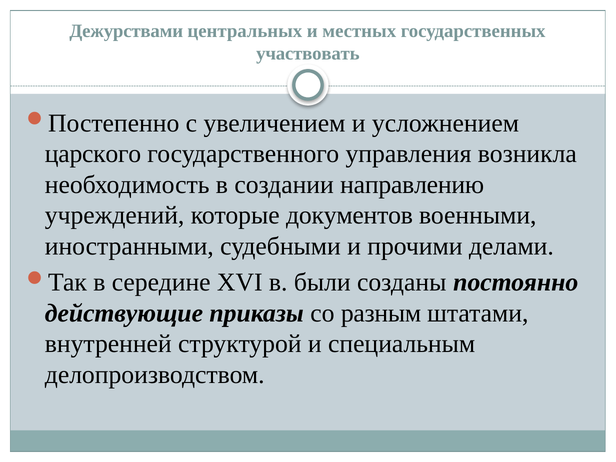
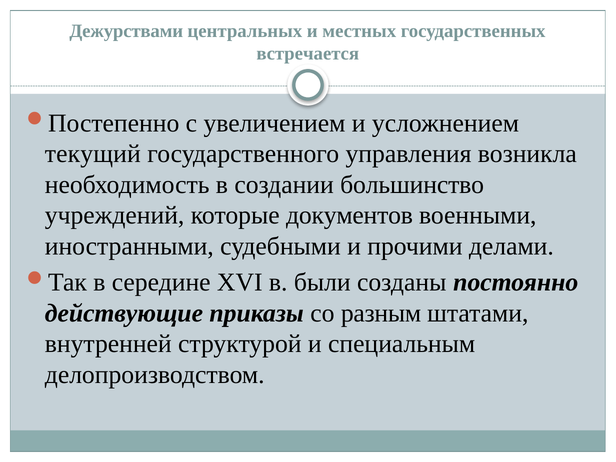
участвовать: участвовать -> встречается (308, 54)
царского: царского -> текущий (93, 154)
направлению: направлению -> большинство (412, 185)
